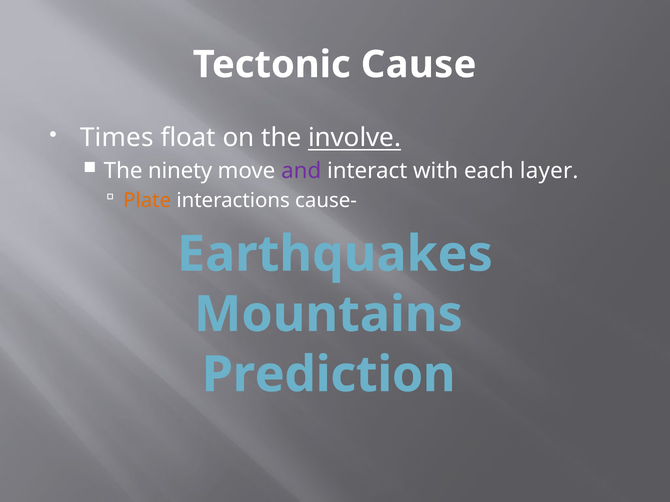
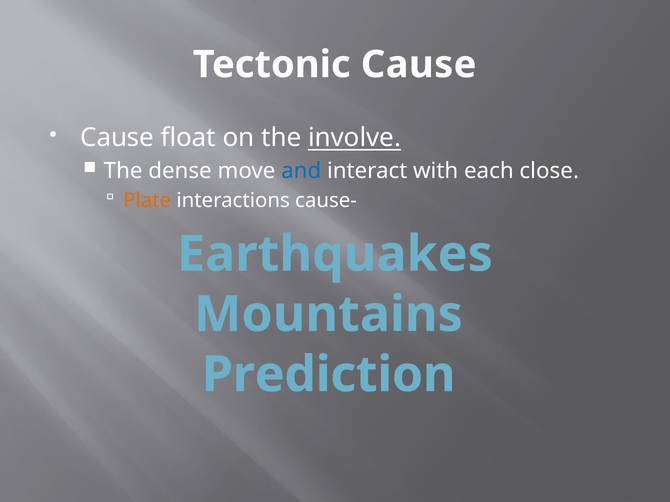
Times: Times -> Cause (117, 138)
ninety: ninety -> dense (180, 171)
and colour: purple -> blue (301, 171)
layer: layer -> close (549, 171)
